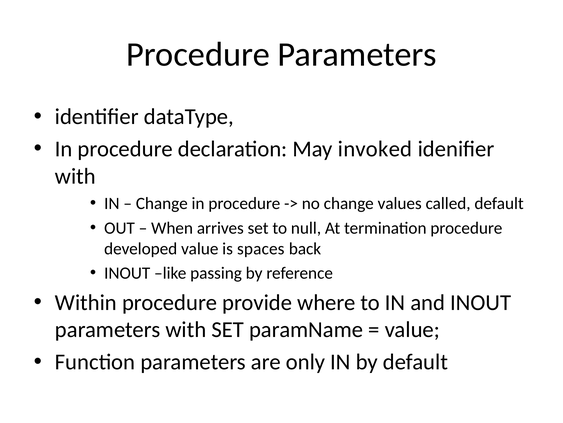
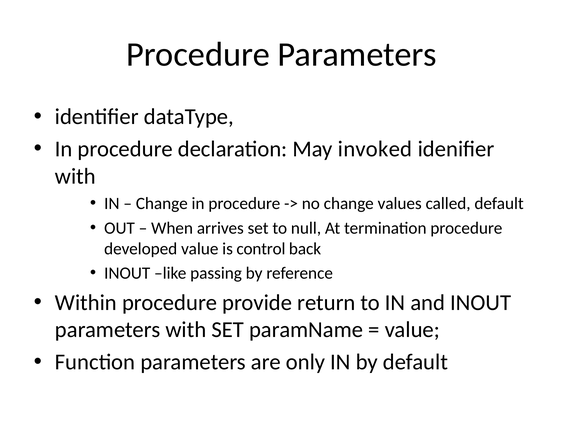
spaces: spaces -> control (261, 248)
where: where -> return (326, 302)
